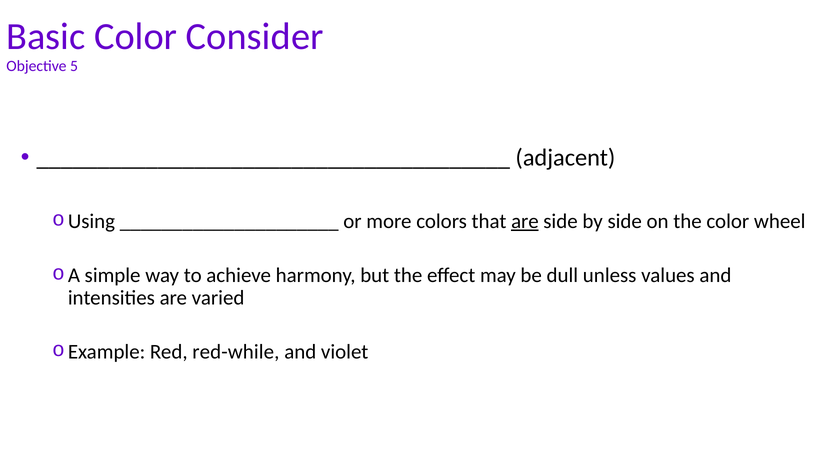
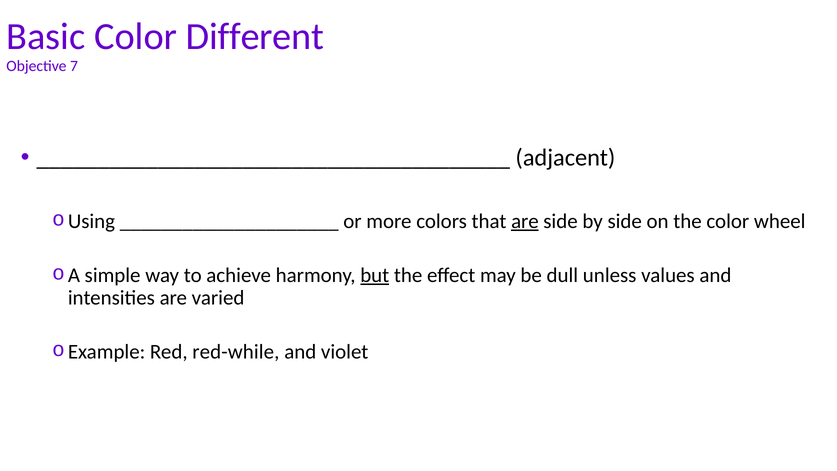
Consider: Consider -> Different (255, 37)
5: 5 -> 7 (74, 66)
but underline: none -> present (375, 275)
